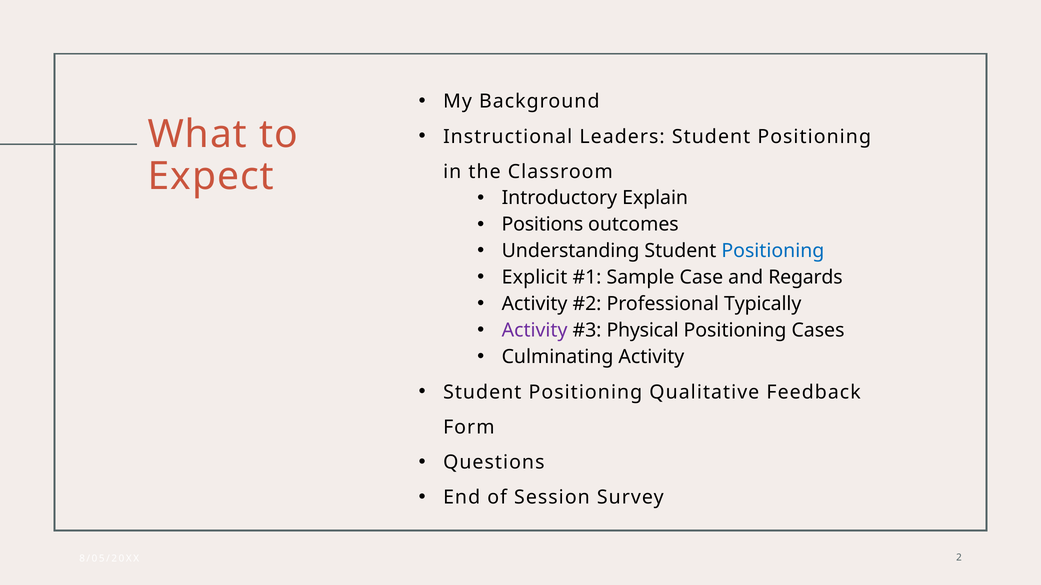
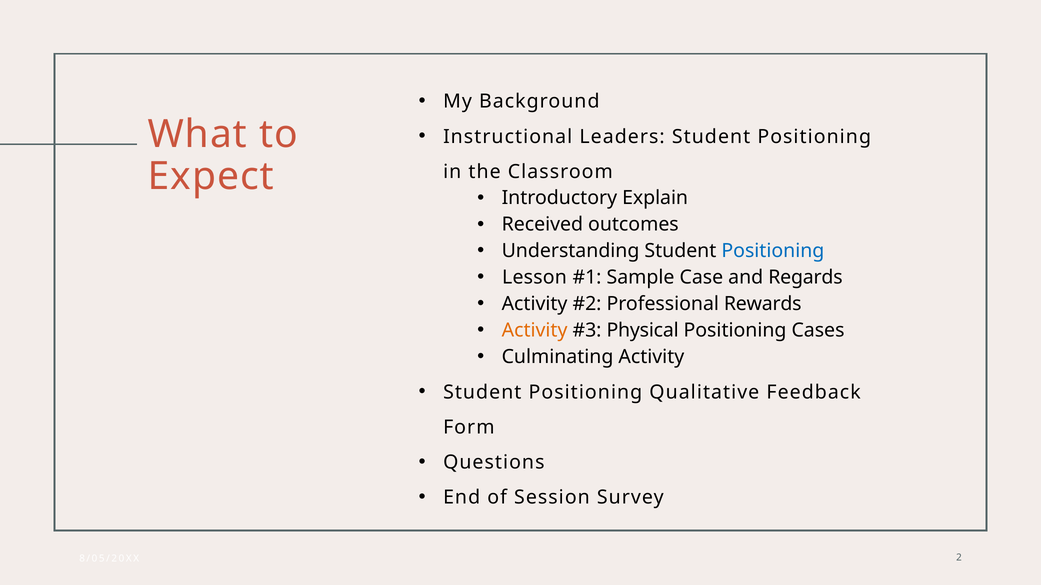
Positions: Positions -> Received (542, 225)
Explicit: Explicit -> Lesson (534, 278)
Typically: Typically -> Rewards (763, 304)
Activity colour: purple -> orange (535, 331)
